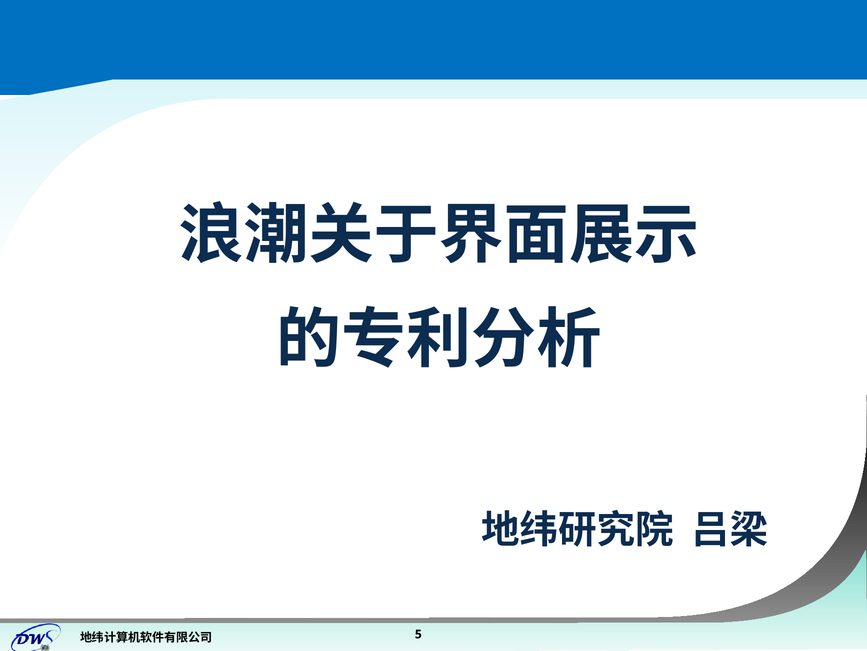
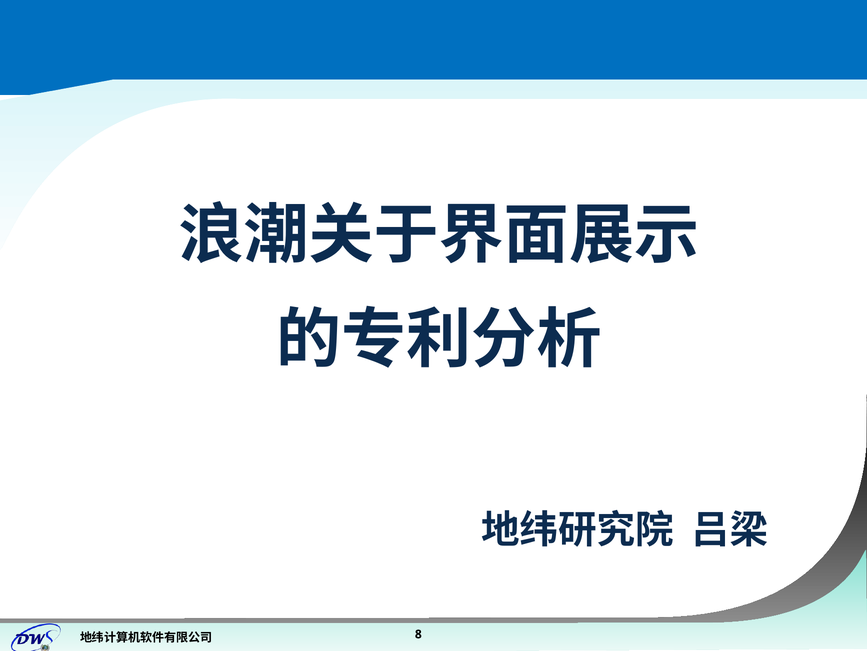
5: 5 -> 8 (418, 634)
